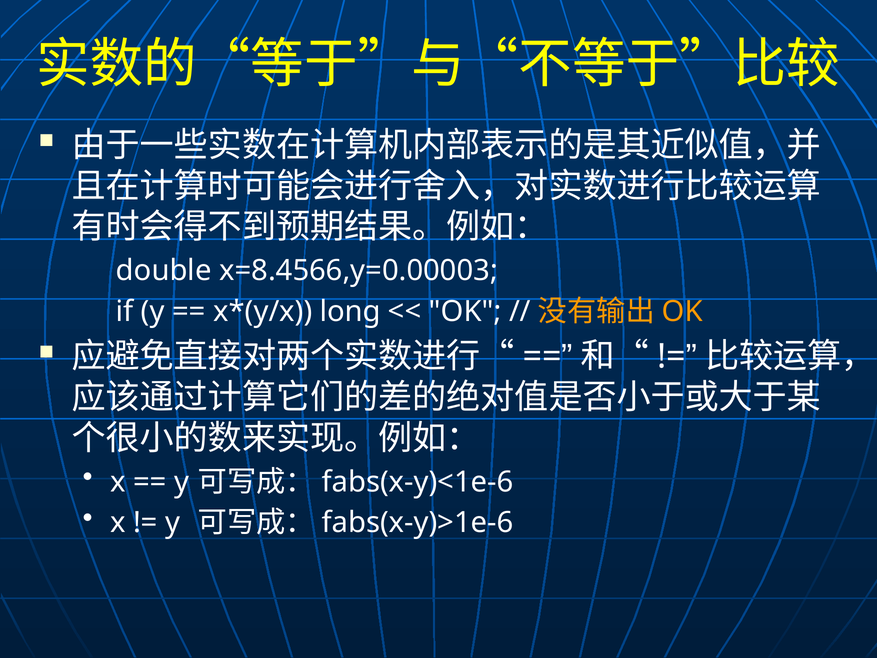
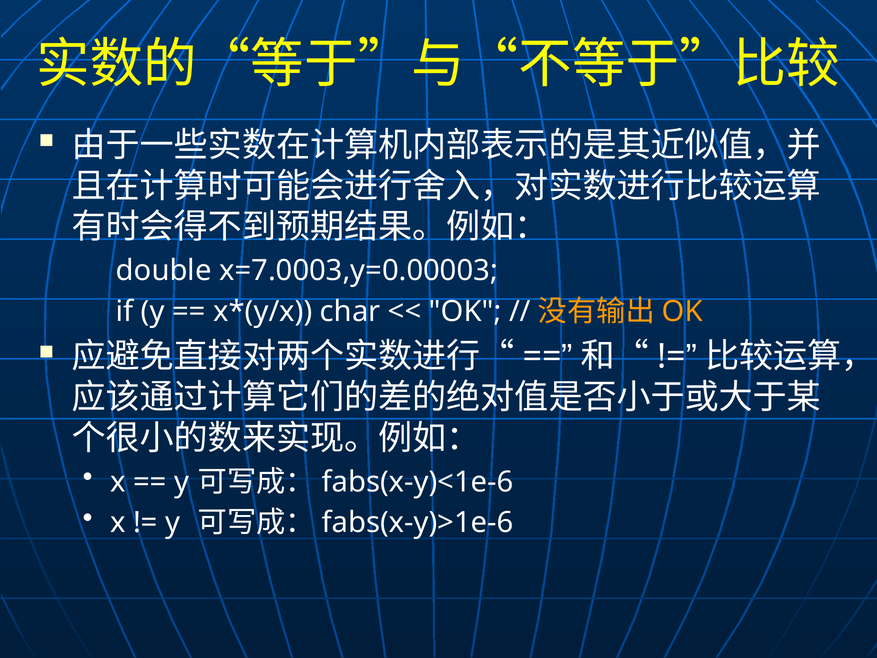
x=8.4566,y=0.00003: x=8.4566,y=0.00003 -> x=7.0003,y=0.00003 (359, 271)
long: long -> char (350, 311)
